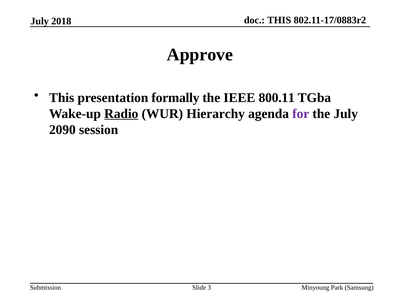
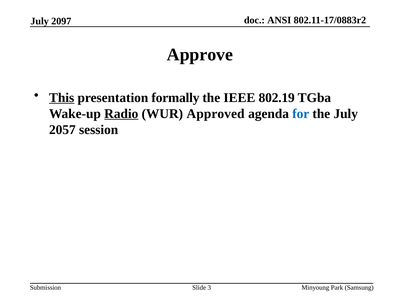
THIS: THIS -> ANSI (279, 20)
2018: 2018 -> 2097 (61, 21)
This underline: none -> present (62, 98)
800.11: 800.11 -> 802.19 (277, 98)
Hierarchy: Hierarchy -> Approved (216, 114)
for colour: purple -> blue (301, 114)
2090: 2090 -> 2057 (62, 130)
